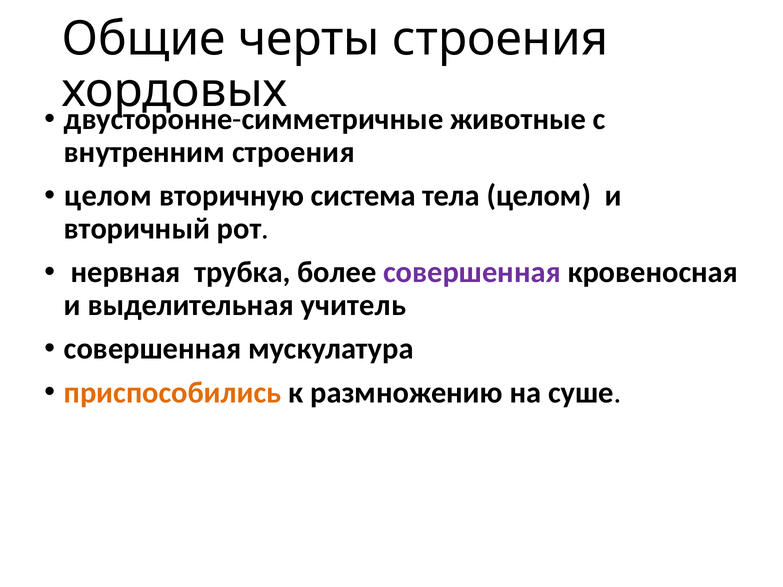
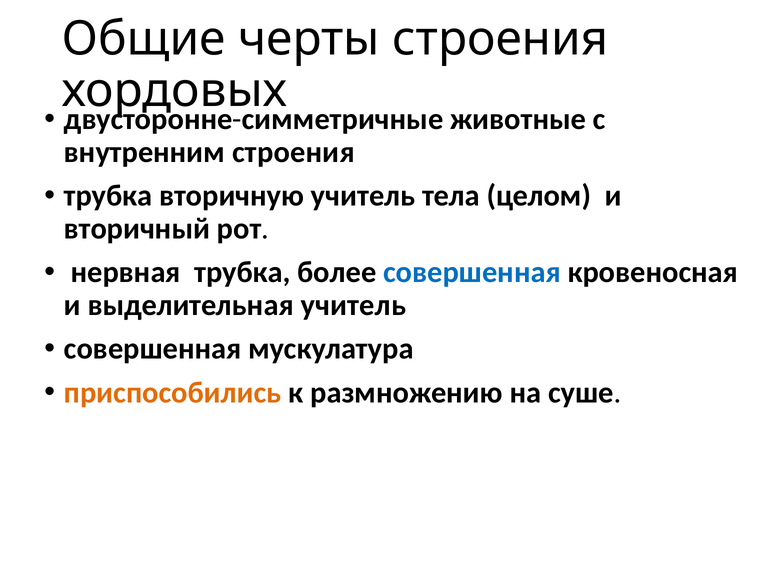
целом: целом -> трубка (108, 196)
вторичную система: система -> учитель (363, 196)
совершенная colour: purple -> blue (472, 272)
